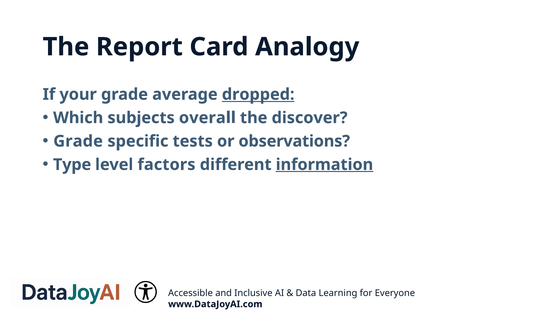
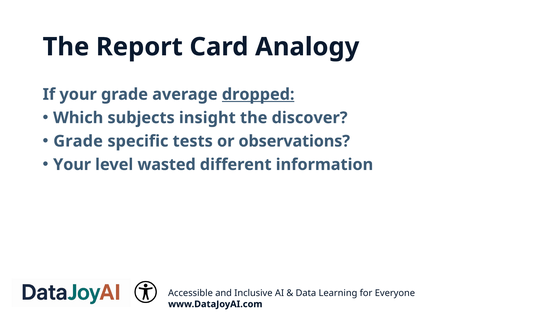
overall: overall -> insight (207, 118)
Type: Type -> Your (72, 165)
factors: factors -> wasted (167, 165)
information underline: present -> none (324, 165)
